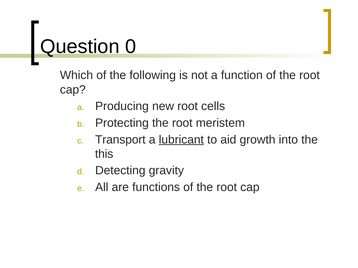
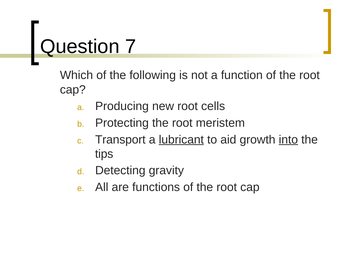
0: 0 -> 7 (131, 47)
into underline: none -> present (288, 140)
this: this -> tips (104, 154)
